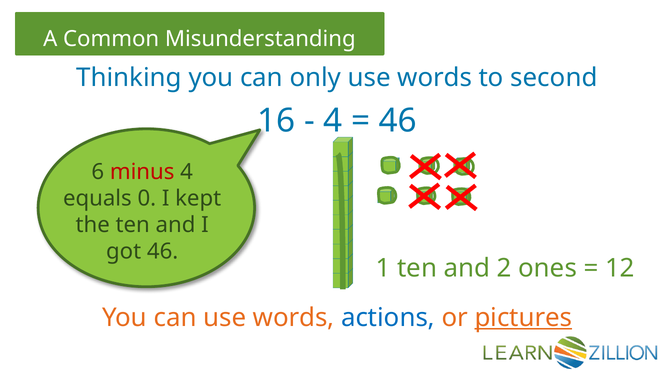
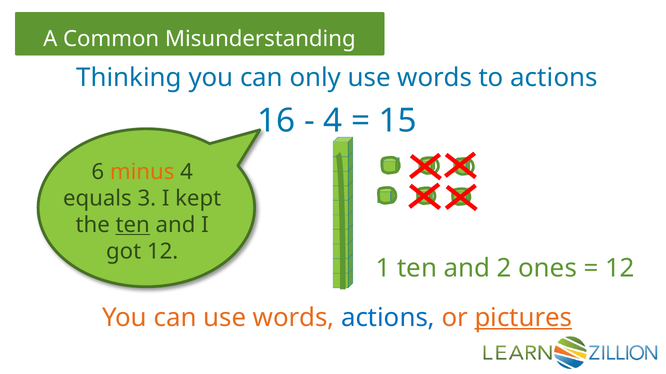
to second: second -> actions (554, 78)
46: 46 -> 15 (398, 121)
minus colour: red -> orange (142, 172)
0: 0 -> 3 (147, 199)
ten underline: none -> present (133, 225)
got 46: 46 -> 12 (163, 252)
